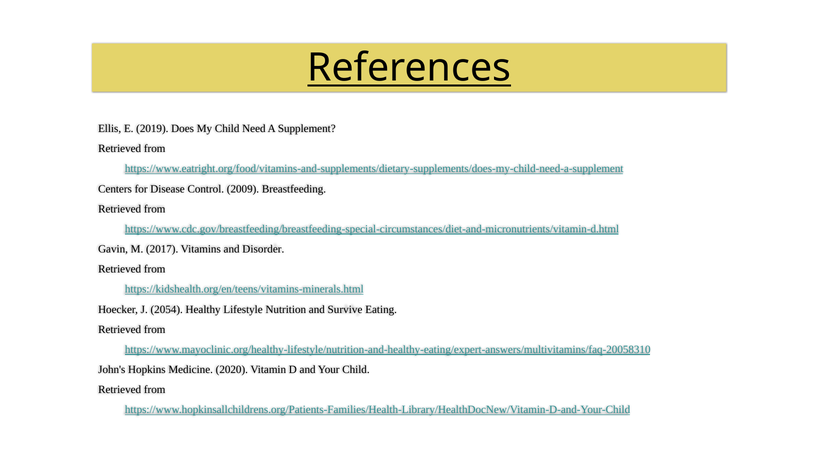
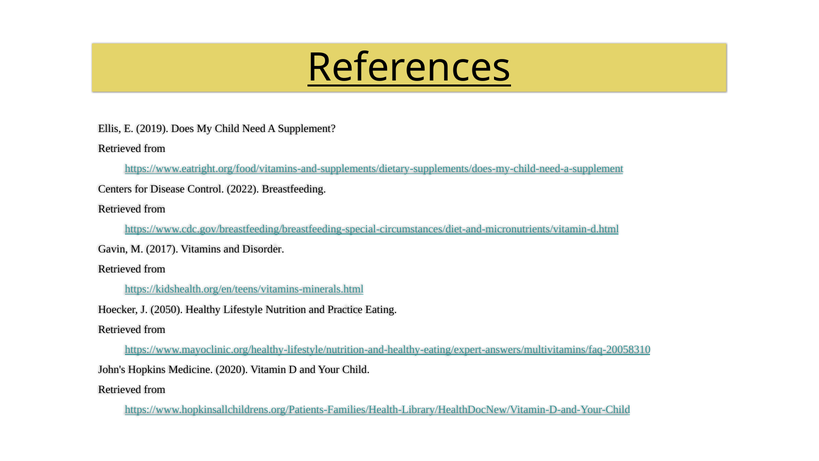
2009: 2009 -> 2022 (243, 189)
2054: 2054 -> 2050 (167, 309)
Survive: Survive -> Practice (345, 309)
